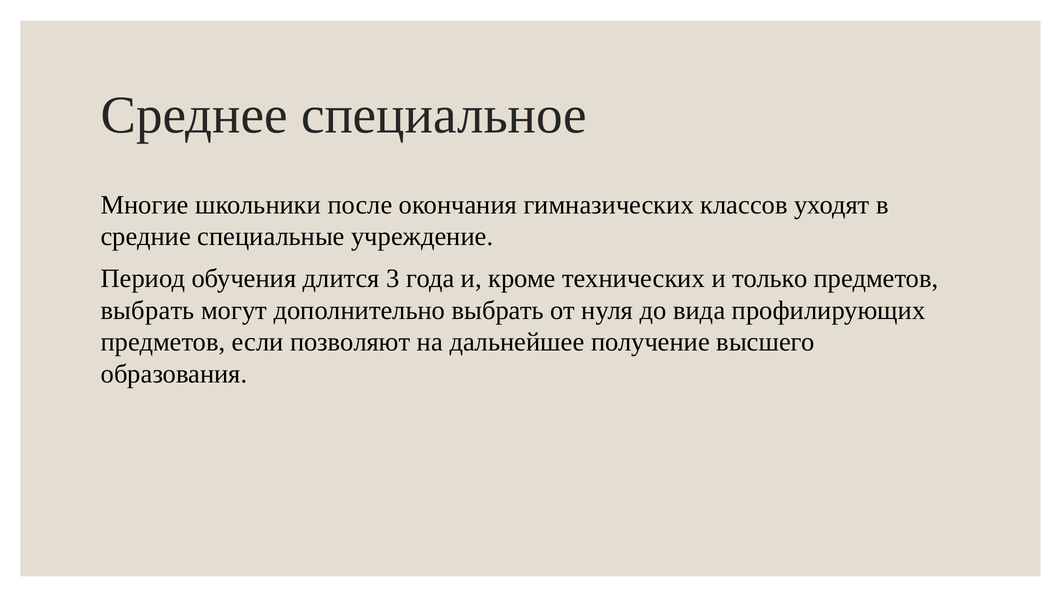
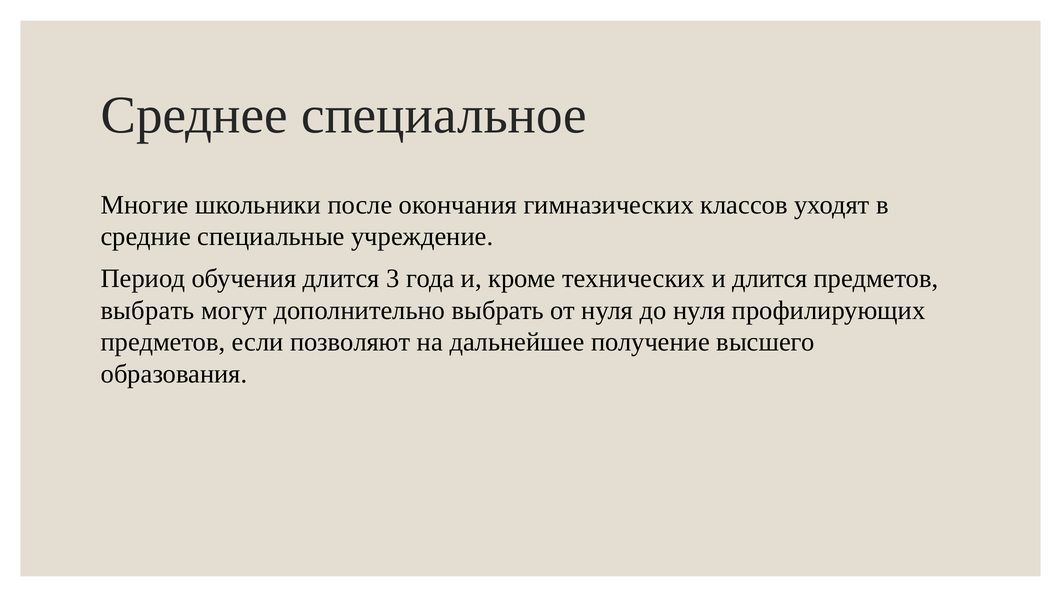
и только: только -> длится (770, 278)
до вида: вида -> нуля (699, 310)
